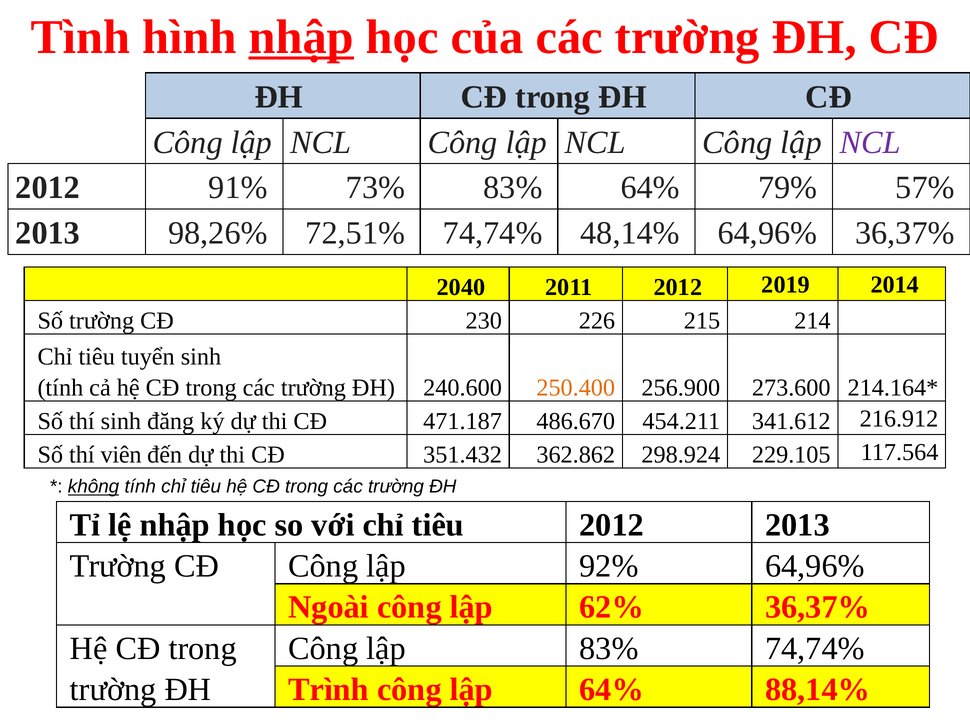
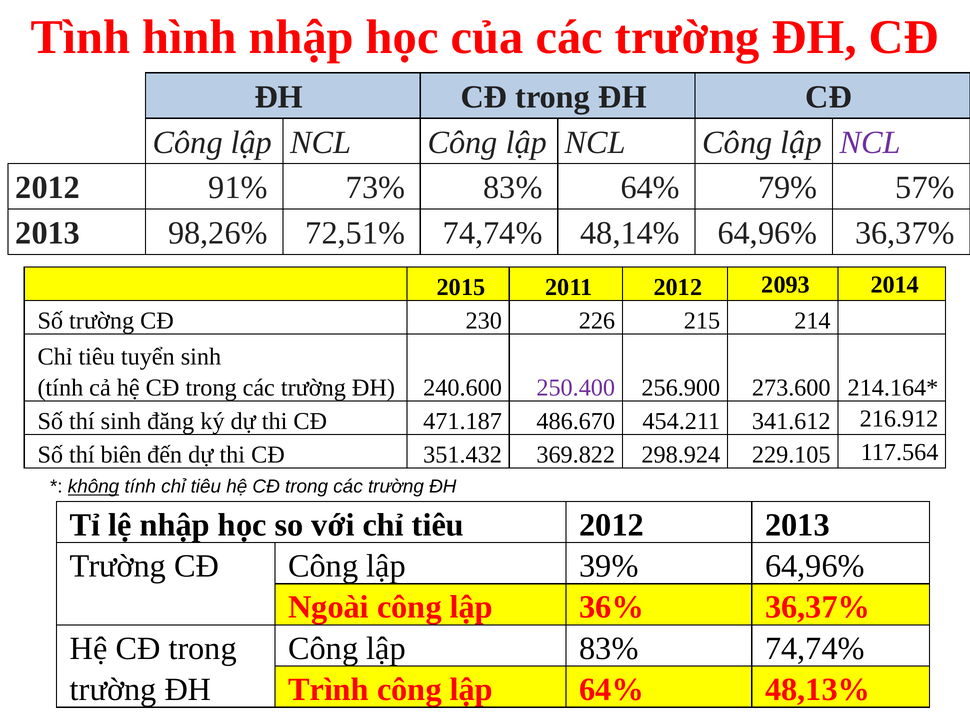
nhập underline: present -> none (301, 37)
2040: 2040 -> 2015 (461, 287)
2019: 2019 -> 2093 (786, 284)
250.400 colour: orange -> purple (576, 387)
viên: viên -> biên (121, 454)
362.862: 362.862 -> 369.822 (576, 454)
92%: 92% -> 39% (609, 566)
62%: 62% -> 36% (612, 607)
88,14%: 88,14% -> 48,13% (818, 689)
